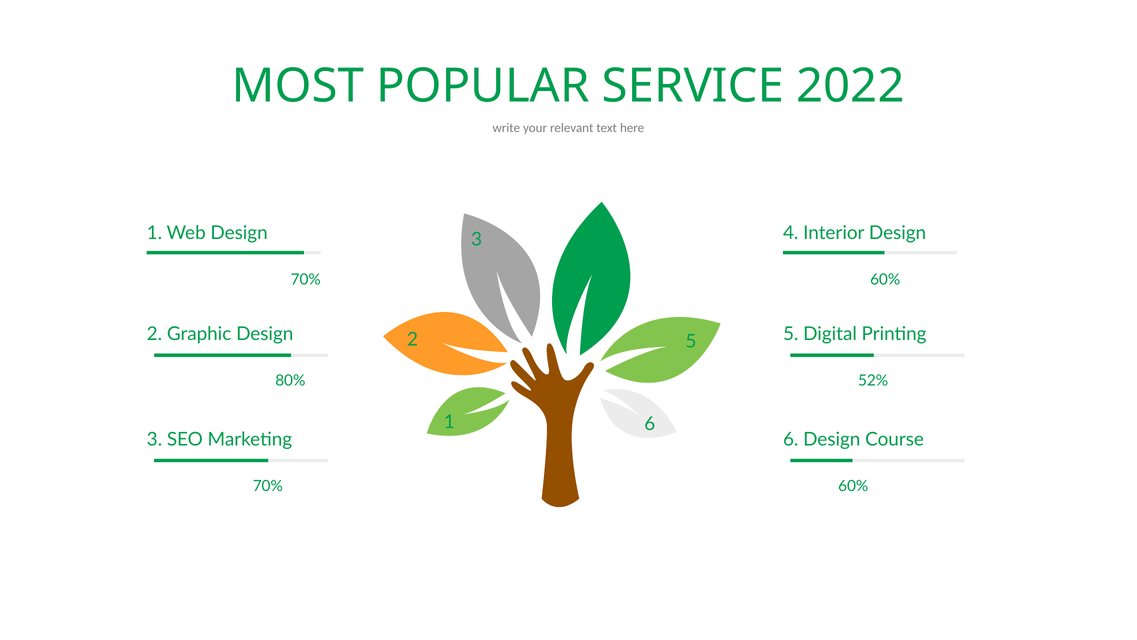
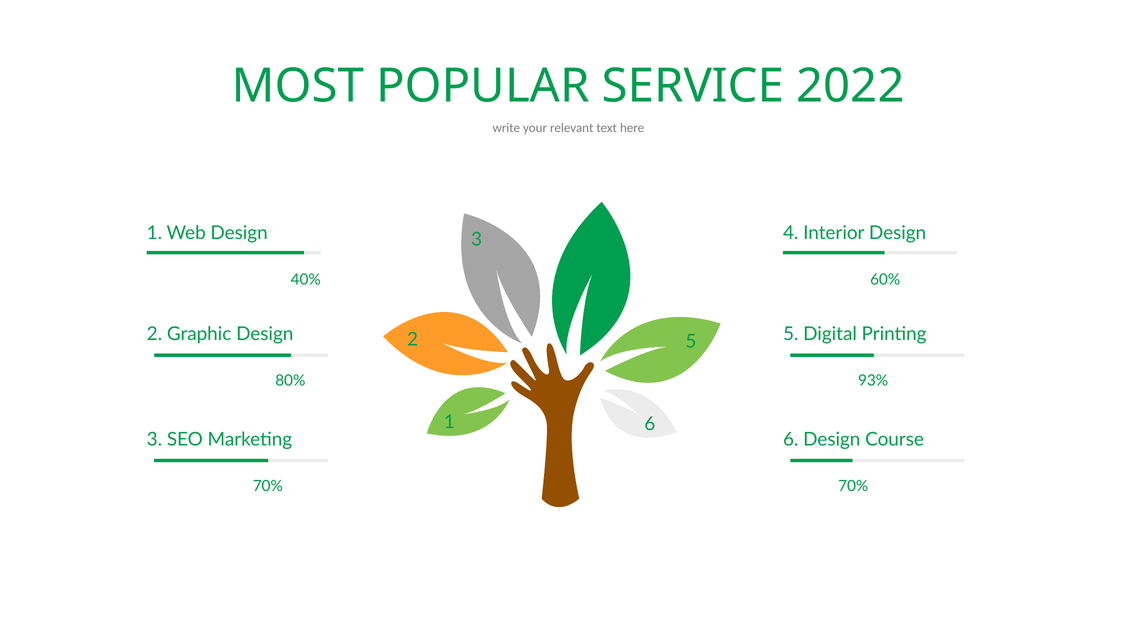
70%: 70% -> 40% (306, 279)
52%: 52% -> 93% (873, 380)
60%: 60% -> 70% (853, 486)
